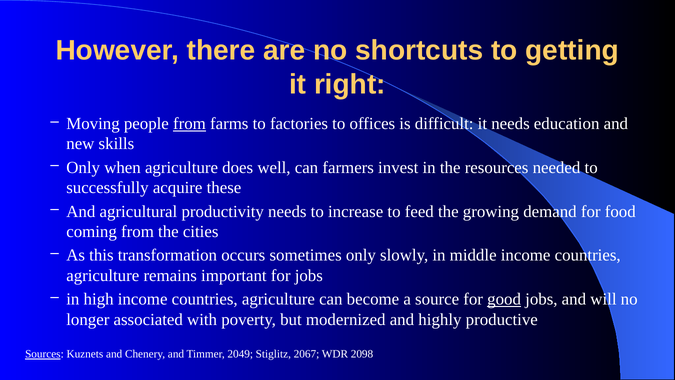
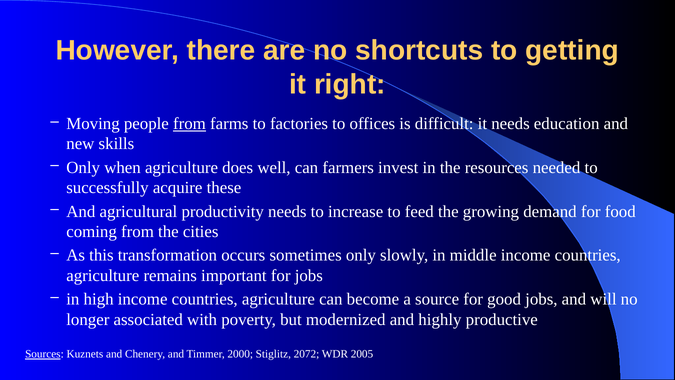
good underline: present -> none (504, 299)
2049: 2049 -> 2000 (240, 354)
2067: 2067 -> 2072 (306, 354)
2098: 2098 -> 2005 (362, 354)
